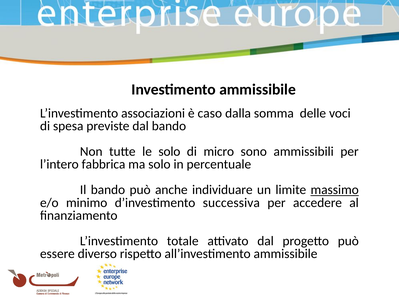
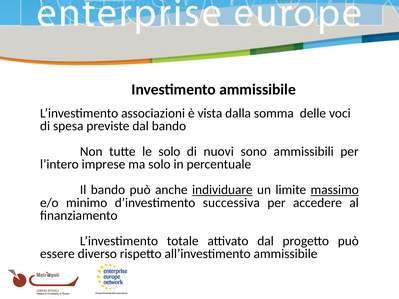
caso: caso -> vista (210, 113)
micro: micro -> nuovi (219, 152)
fabbrica: fabbrica -> imprese (104, 164)
individuare underline: none -> present (222, 190)
